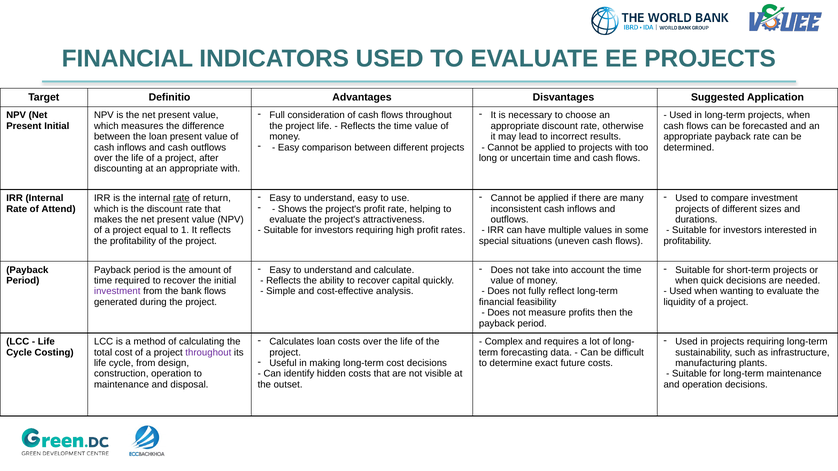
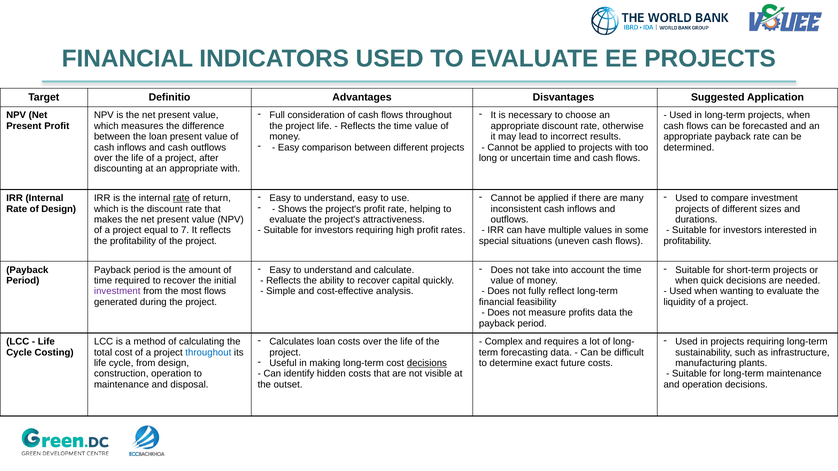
Present Initial: Initial -> Profit (57, 126)
of Attend: Attend -> Design (59, 209)
1: 1 -> 7 (185, 230)
bank: bank -> most (191, 292)
profits then: then -> data (607, 313)
throughout colour: purple -> blue (208, 353)
decisions underline: none -> present (427, 363)
